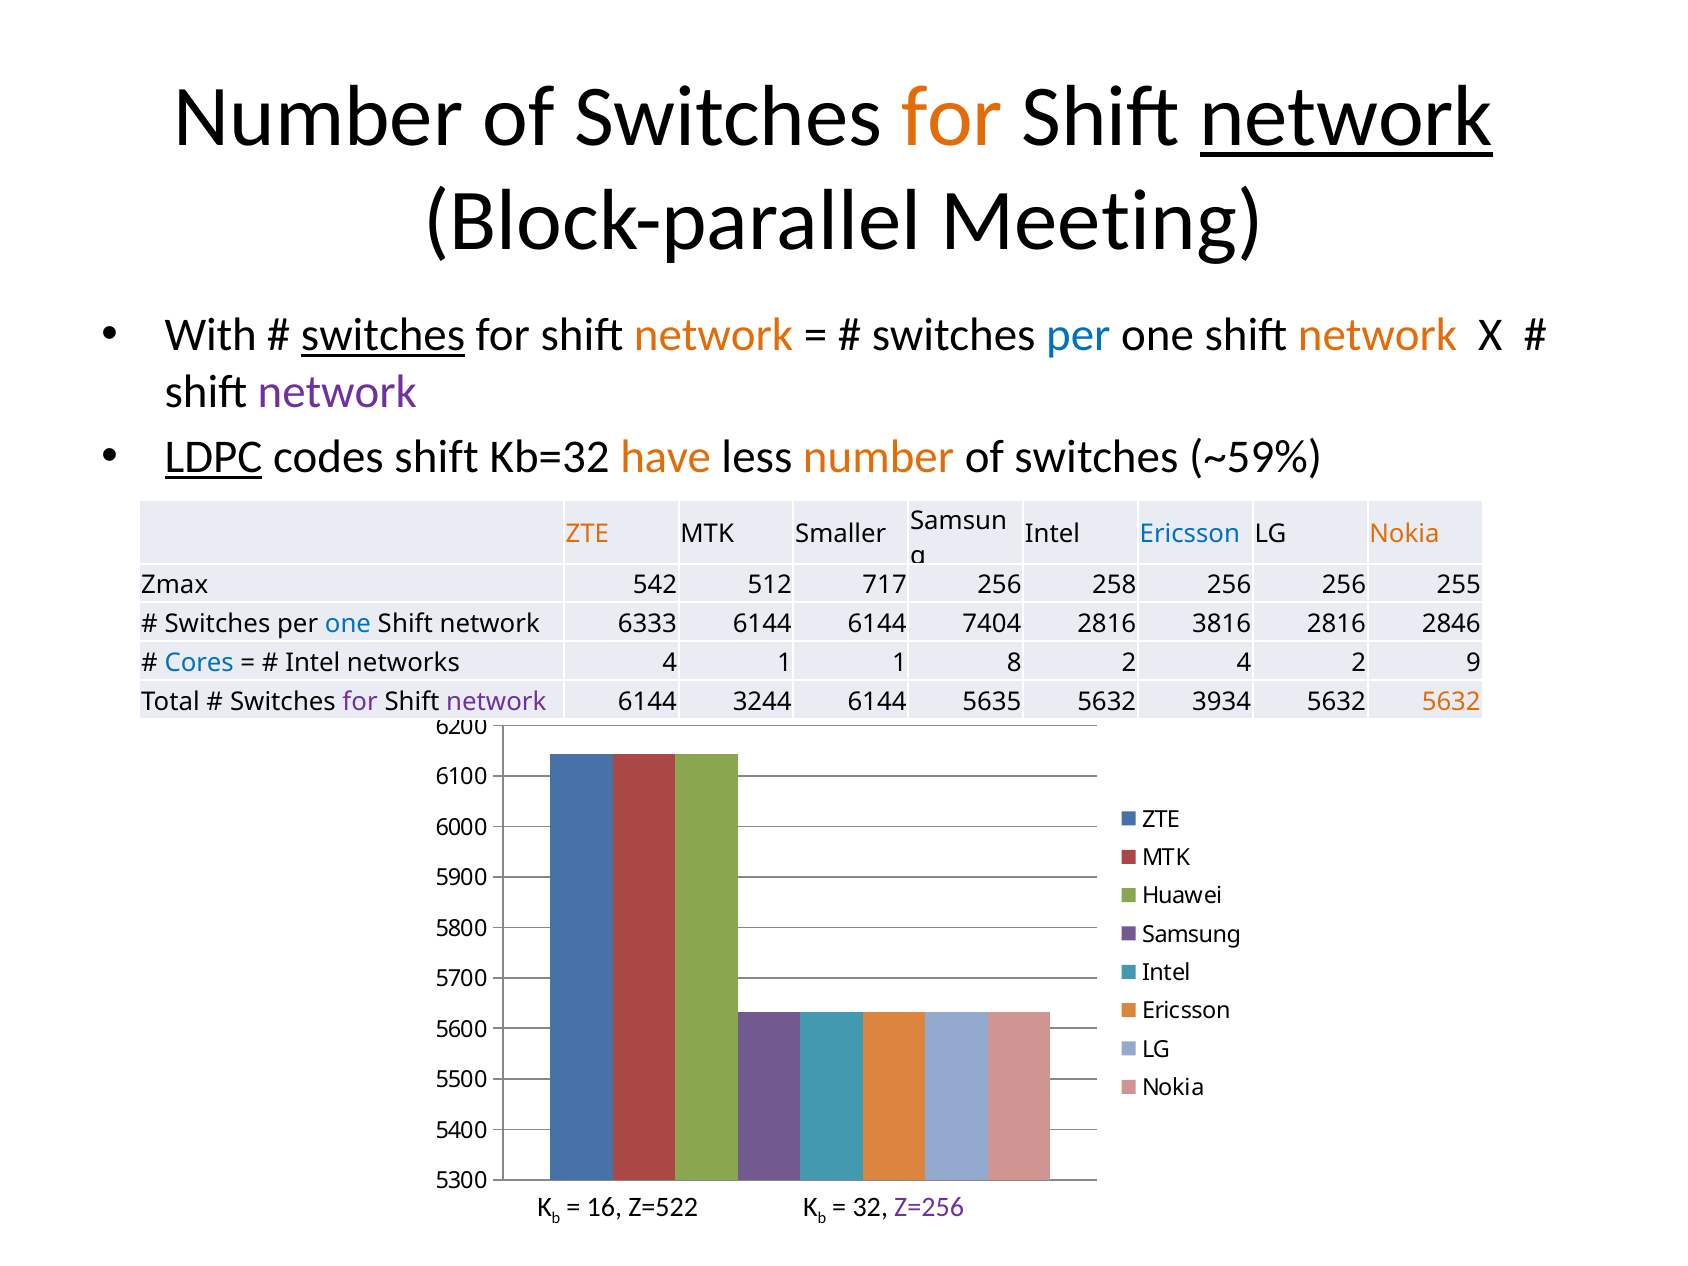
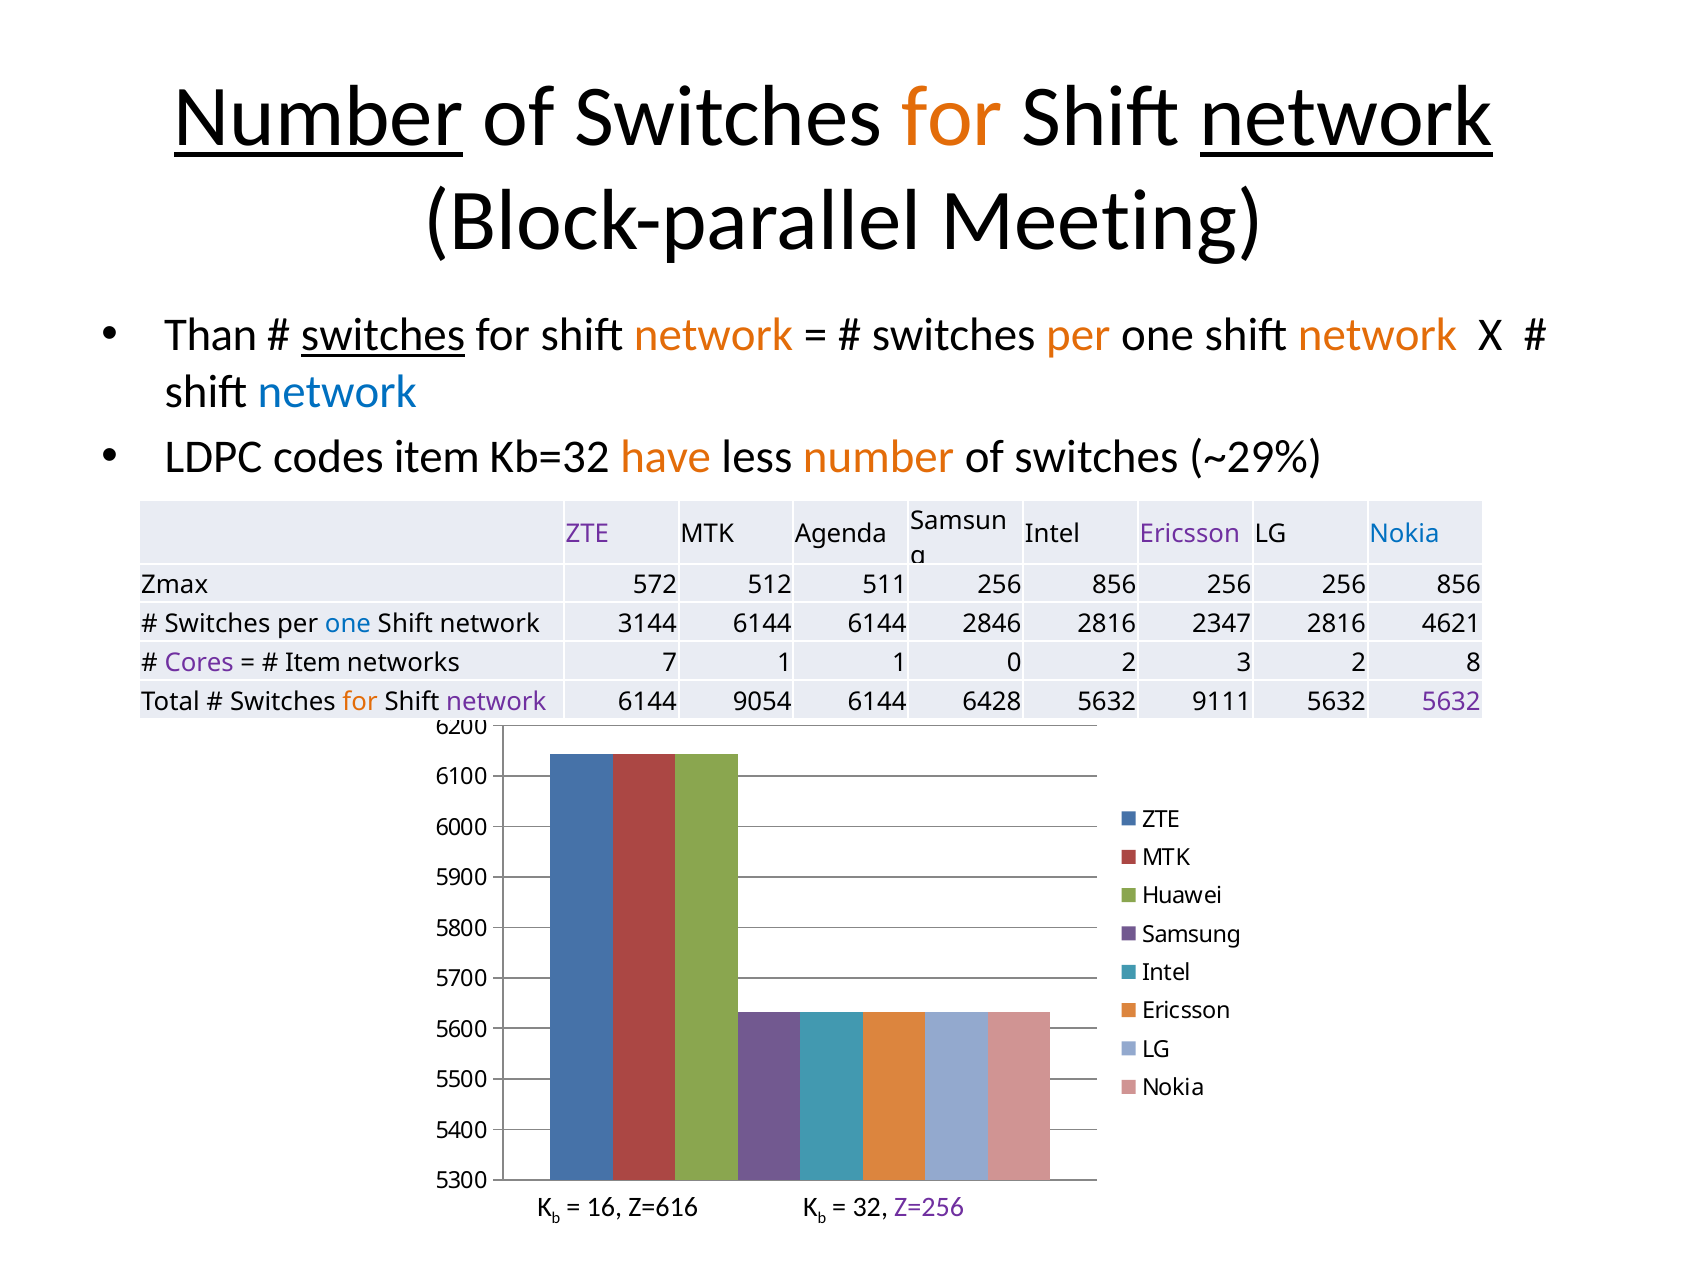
Number underline: none -> present (319, 117)
With: With -> Than (211, 335)
per colour: blue -> orange (1078, 335)
network colour: purple -> blue (337, 392)
LDPC underline: present -> none (214, 457)
codes shift: shift -> item (437, 457)
~59%: ~59% -> ~29% (1256, 457)
ZTE colour: orange -> purple (587, 534)
Smaller: Smaller -> Agenda (841, 534)
Ericsson colour: blue -> purple (1190, 534)
Nokia colour: orange -> blue (1404, 534)
542: 542 -> 572 (655, 585)
717: 717 -> 511 (885, 585)
258: 258 -> 856 (1114, 585)
256 256 255: 255 -> 856 (1459, 585)
6333: 6333 -> 3144 (647, 624)
7404: 7404 -> 2846 (992, 624)
3816: 3816 -> 2347 (1222, 624)
2846: 2846 -> 4621 (1451, 624)
Cores colour: blue -> purple (199, 663)
Intel: Intel -> Item (313, 663)
networks 4: 4 -> 7 (670, 663)
8: 8 -> 0 (1014, 663)
2 4: 4 -> 3 (1244, 663)
9: 9 -> 8 (1474, 663)
for colour: purple -> orange (360, 702)
3244: 3244 -> 9054 (762, 702)
5635: 5635 -> 6428 (992, 702)
3934: 3934 -> 9111 (1222, 702)
5632 colour: orange -> purple (1451, 702)
Z=522: Z=522 -> Z=616 (663, 1207)
